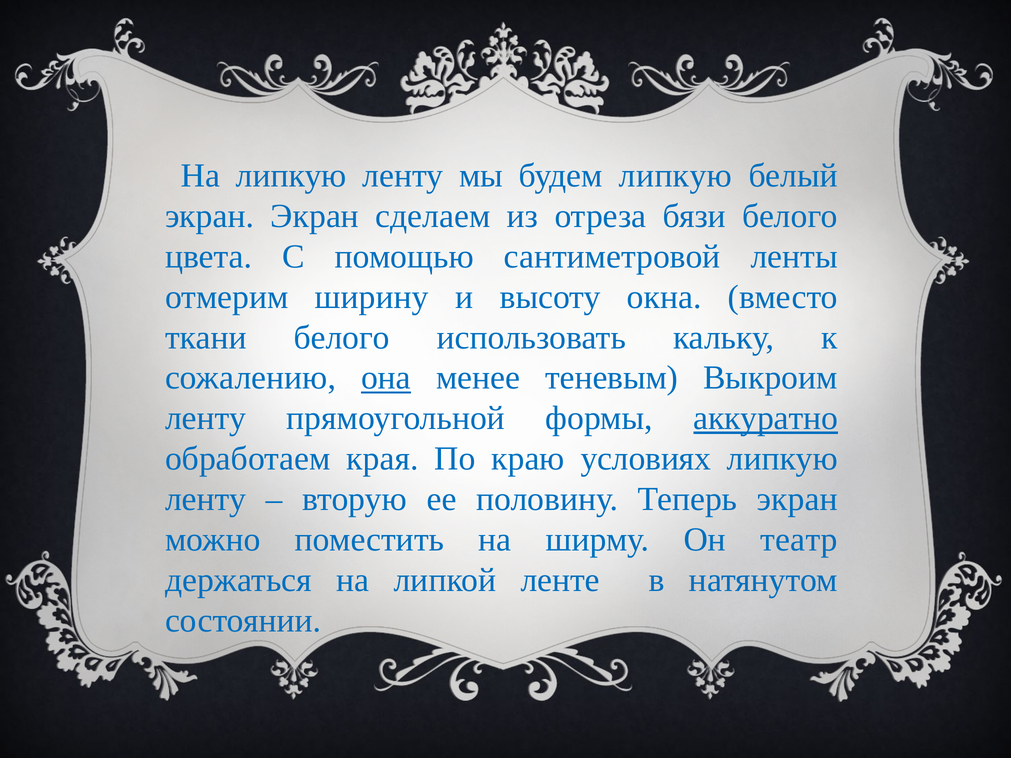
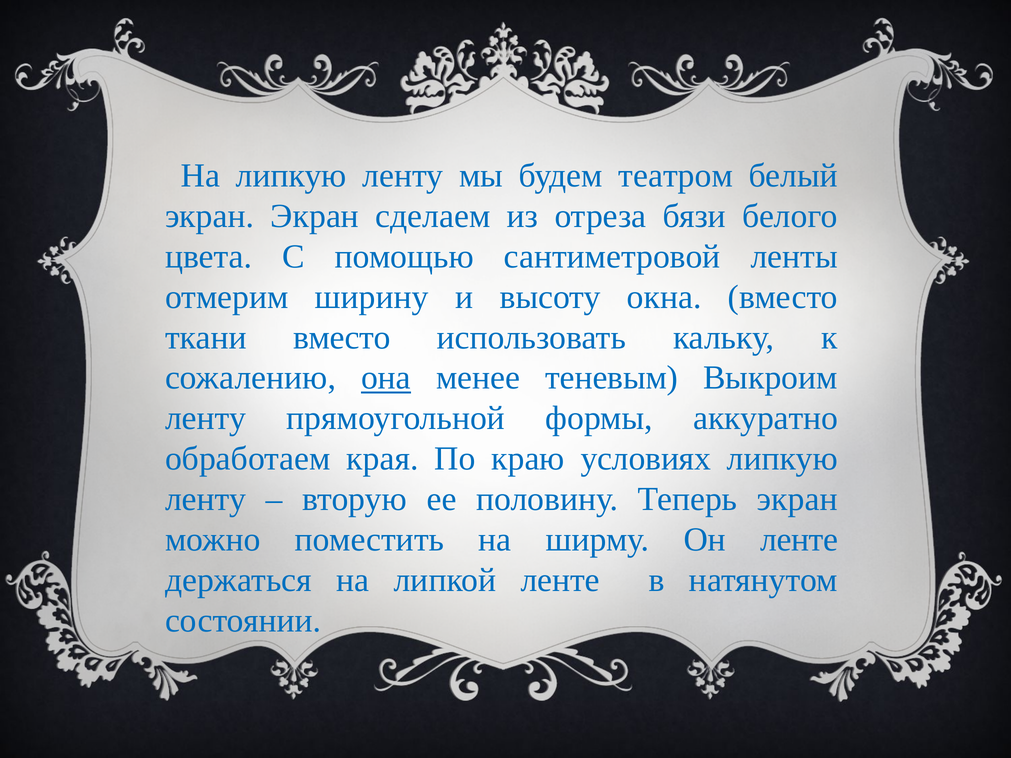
будем липкую: липкую -> театром (676, 176)
ткани белого: белого -> вместо (342, 338)
аккуратно underline: present -> none (766, 418)
Он театр: театр -> ленте (799, 540)
